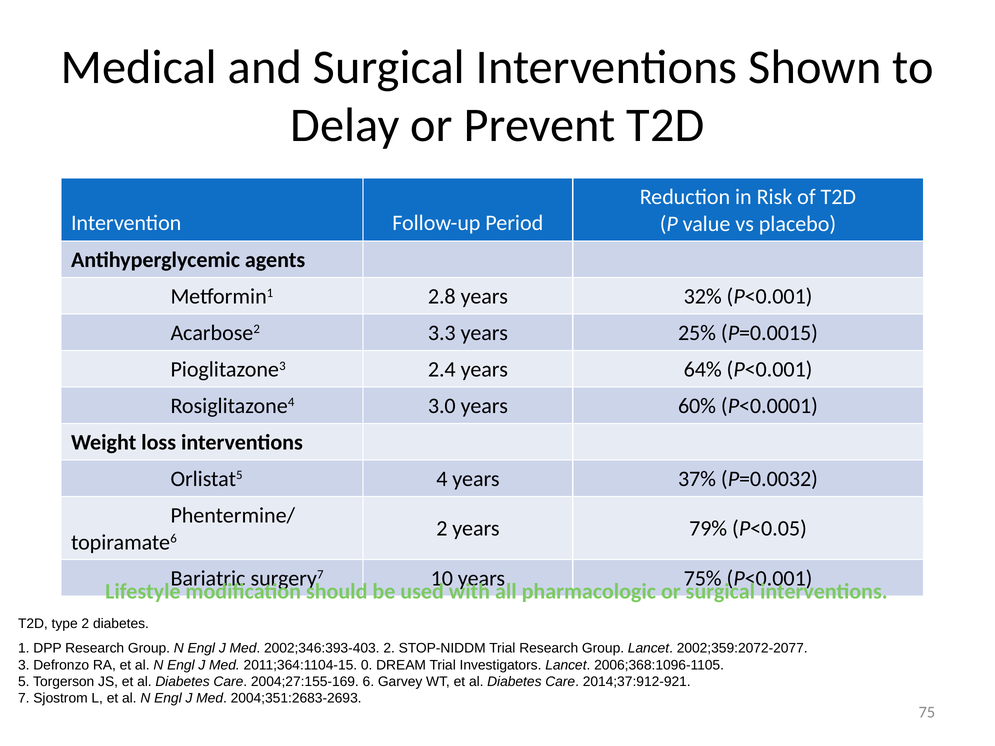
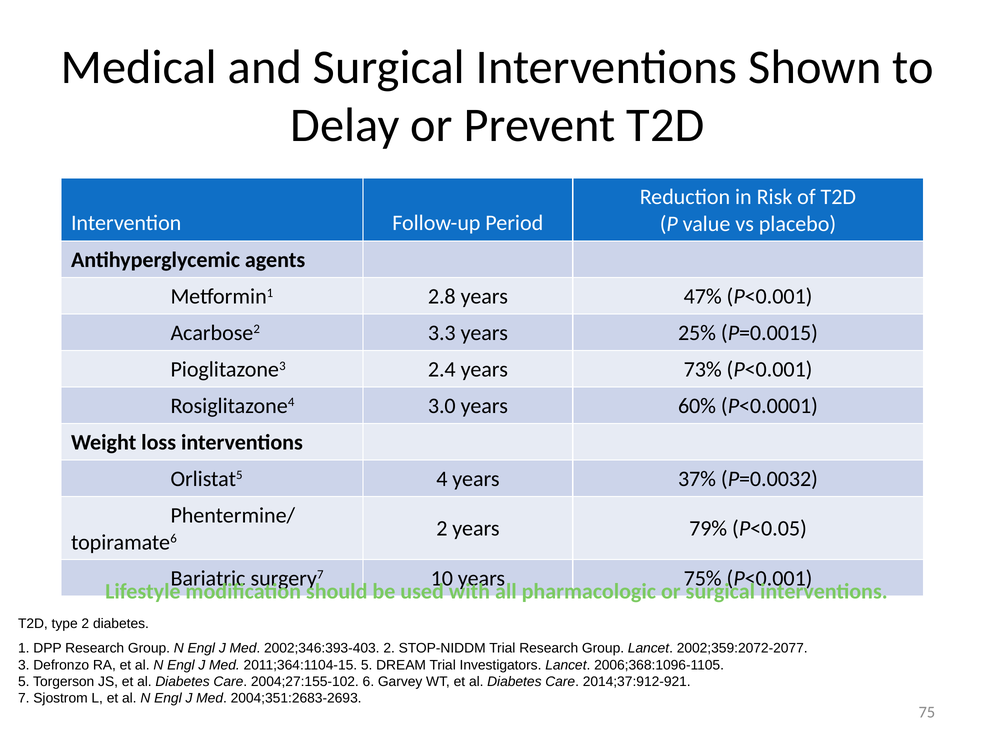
32%: 32% -> 47% (703, 296)
64%: 64% -> 73% (703, 369)
2011;364:1104-15 0: 0 -> 5 (367, 665)
2004;27:155-169: 2004;27:155-169 -> 2004;27:155-102 (305, 682)
